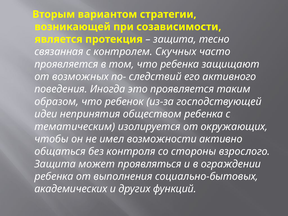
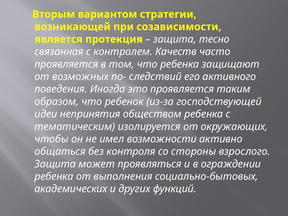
Скучных: Скучных -> Качеств (176, 52)
